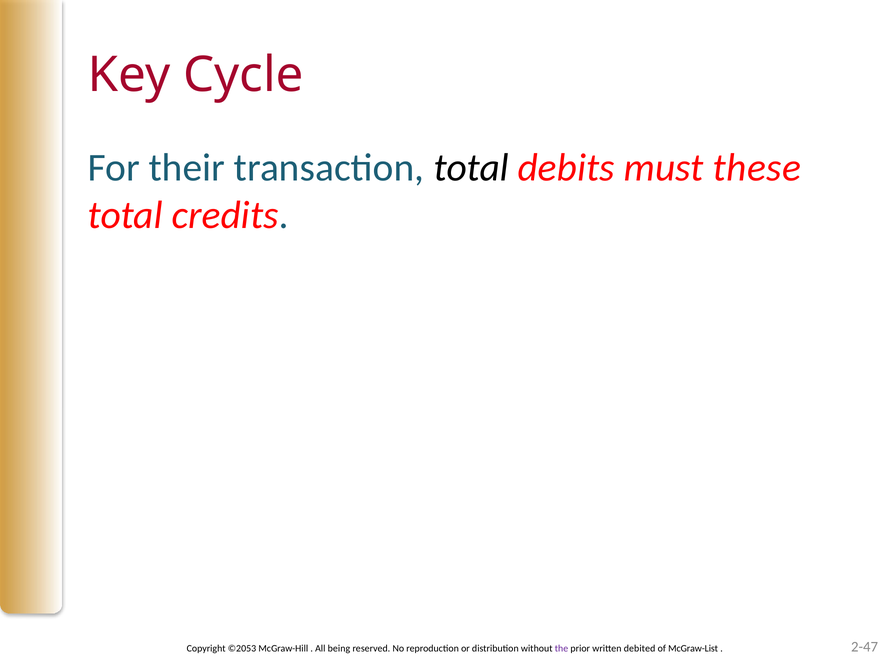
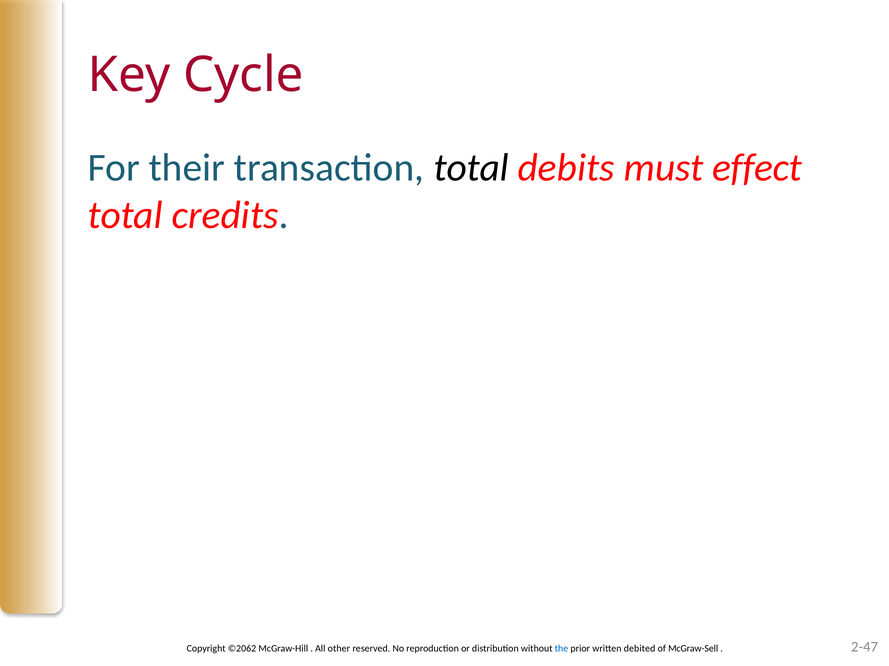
these: these -> effect (757, 168)
©2053: ©2053 -> ©2062 (242, 649)
being: being -> other (339, 649)
the colour: purple -> blue (562, 649)
McGraw-List: McGraw-List -> McGraw-Sell (693, 649)
